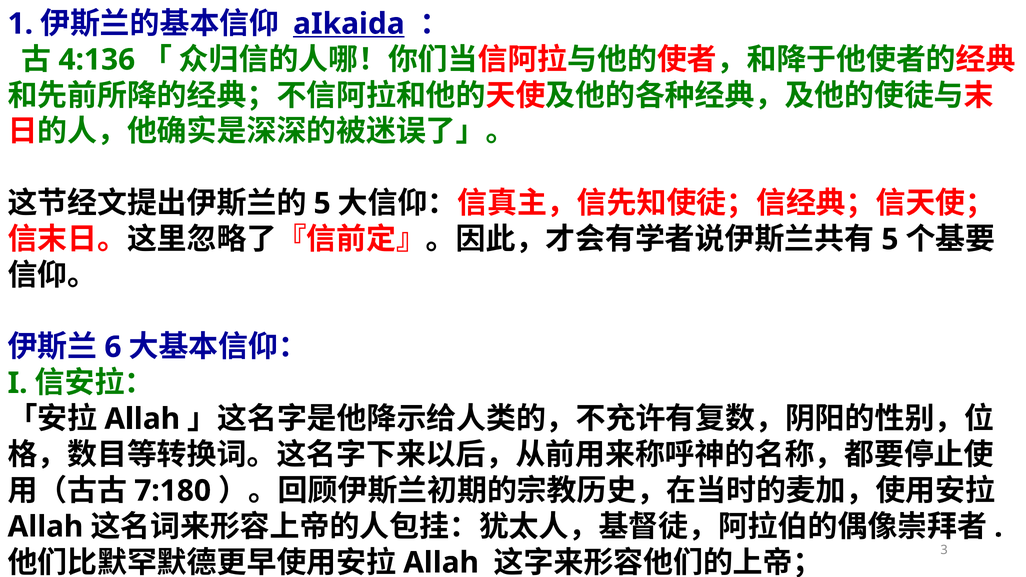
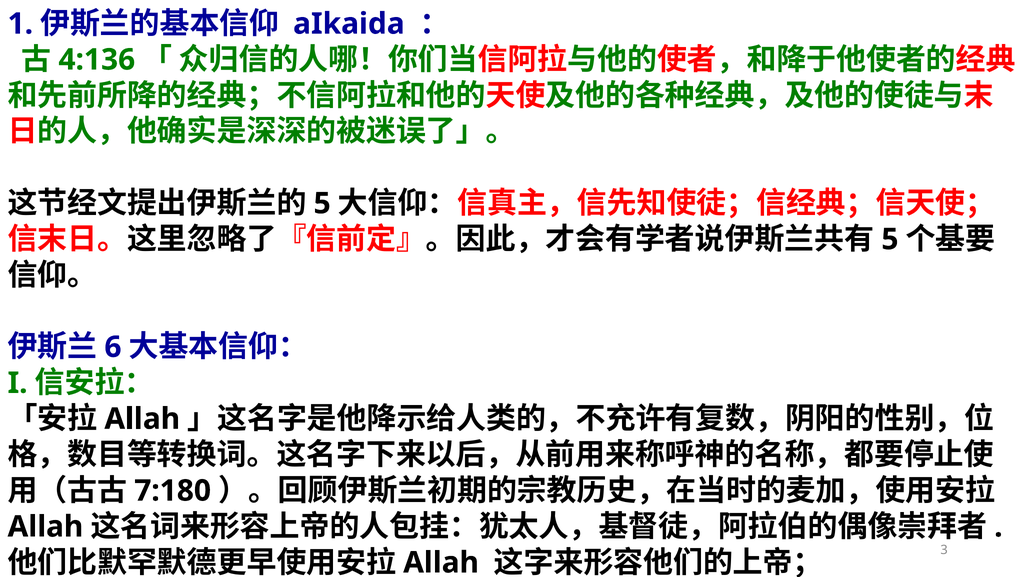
aIkaida underline: present -> none (349, 24)
